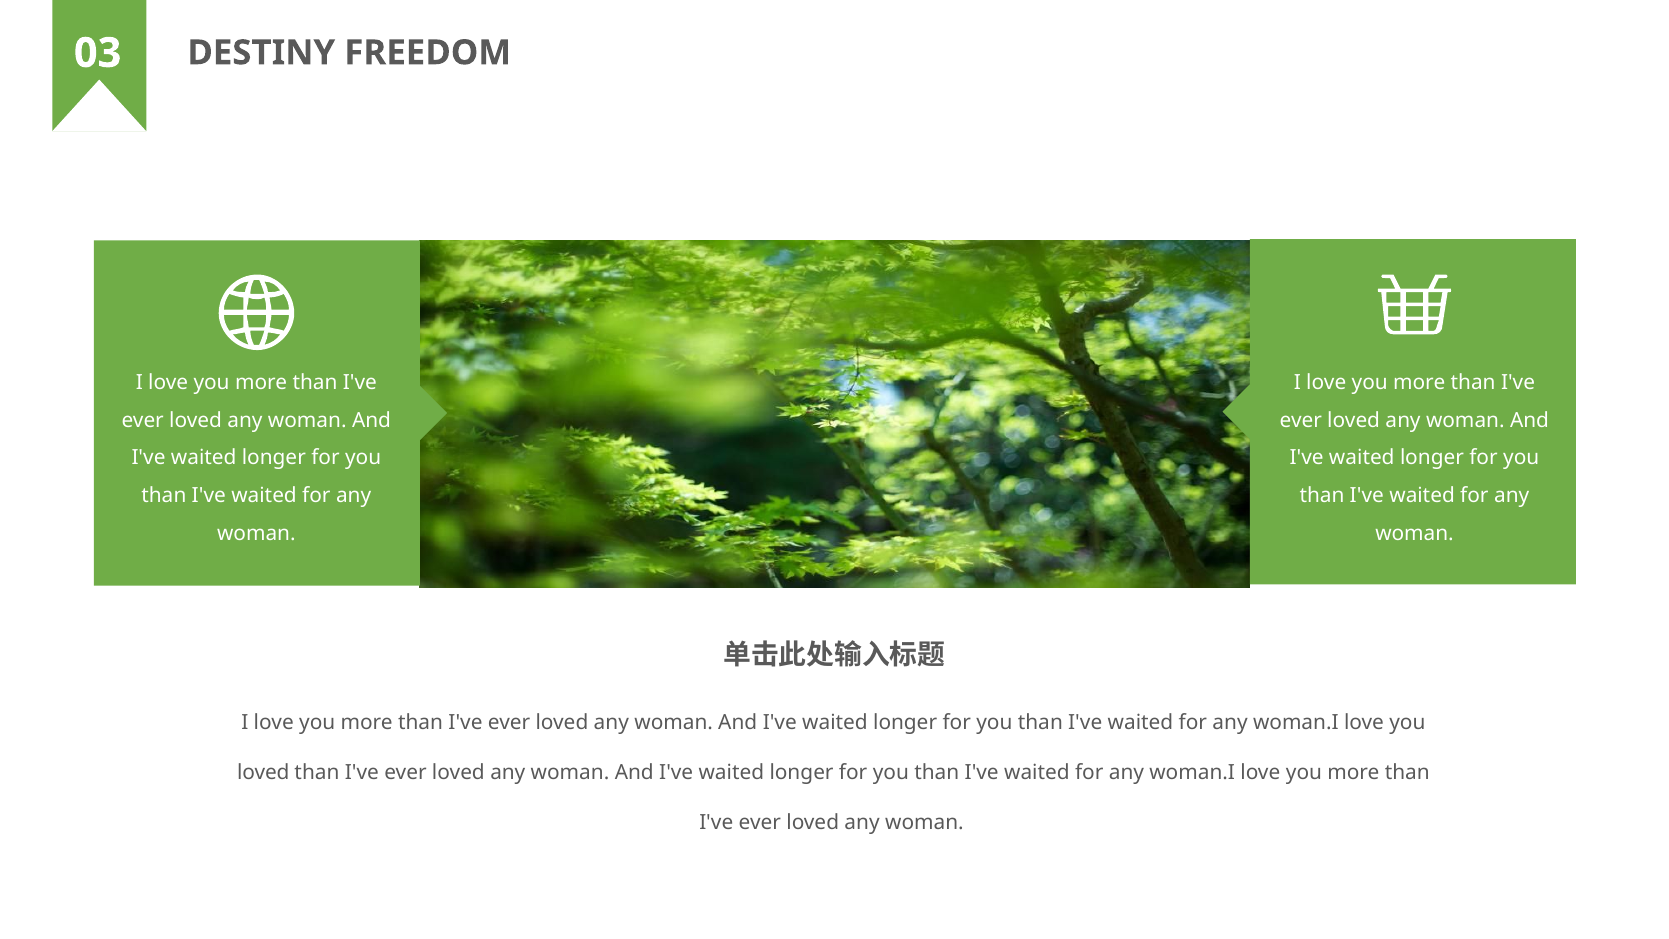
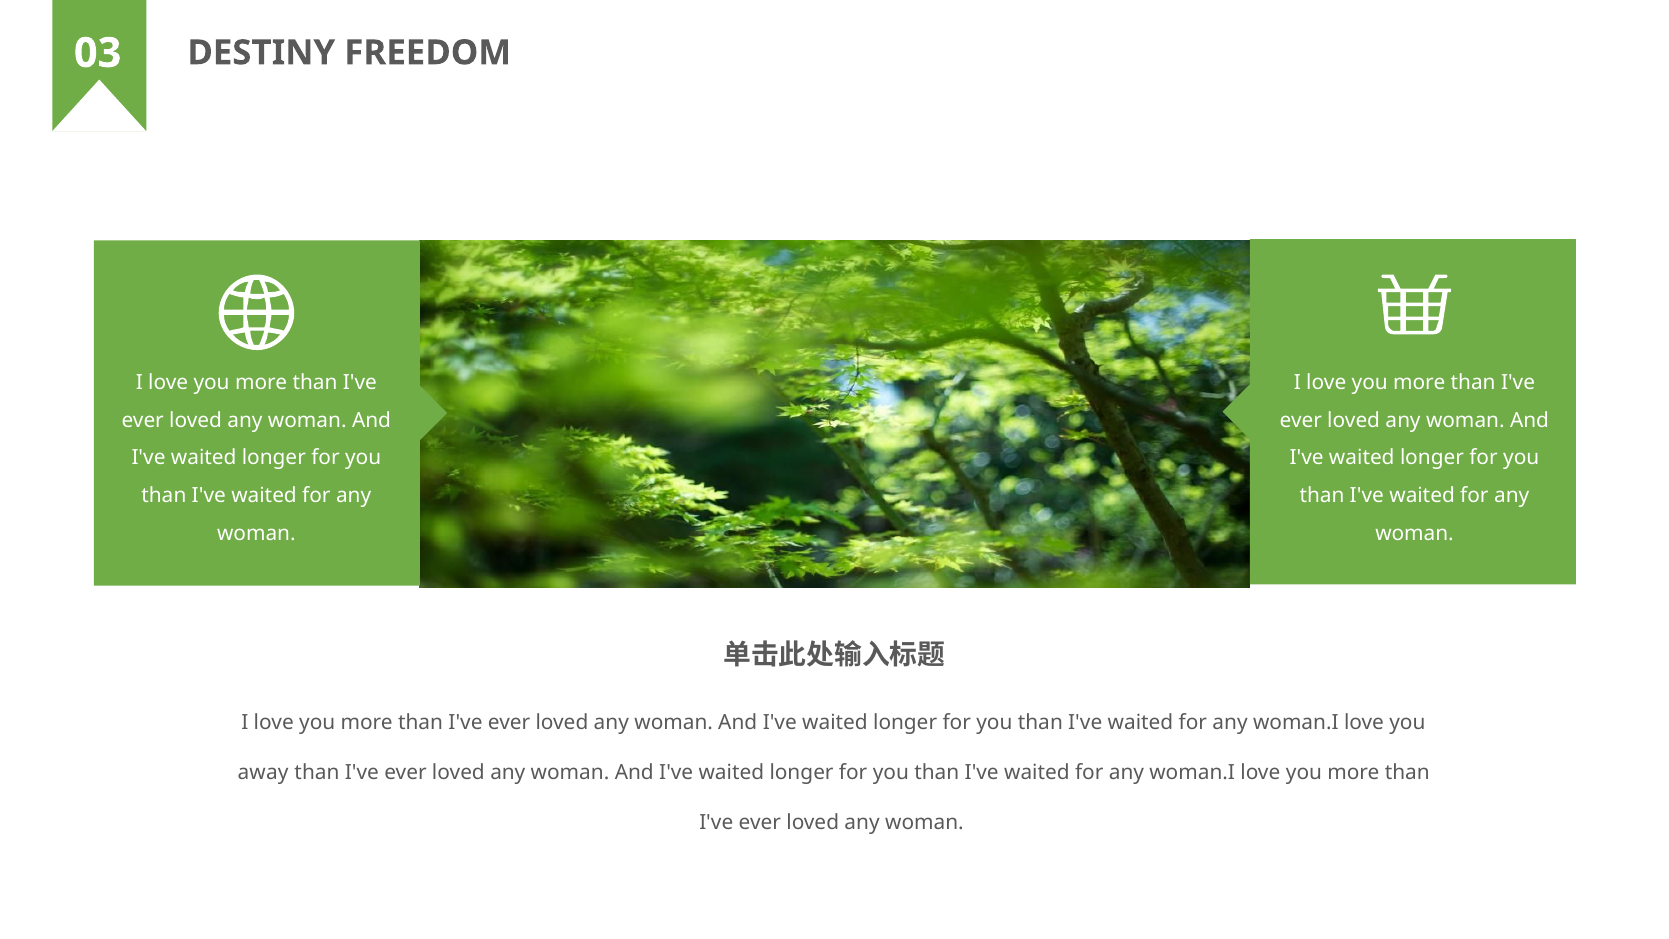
loved: loved -> away (263, 772)
